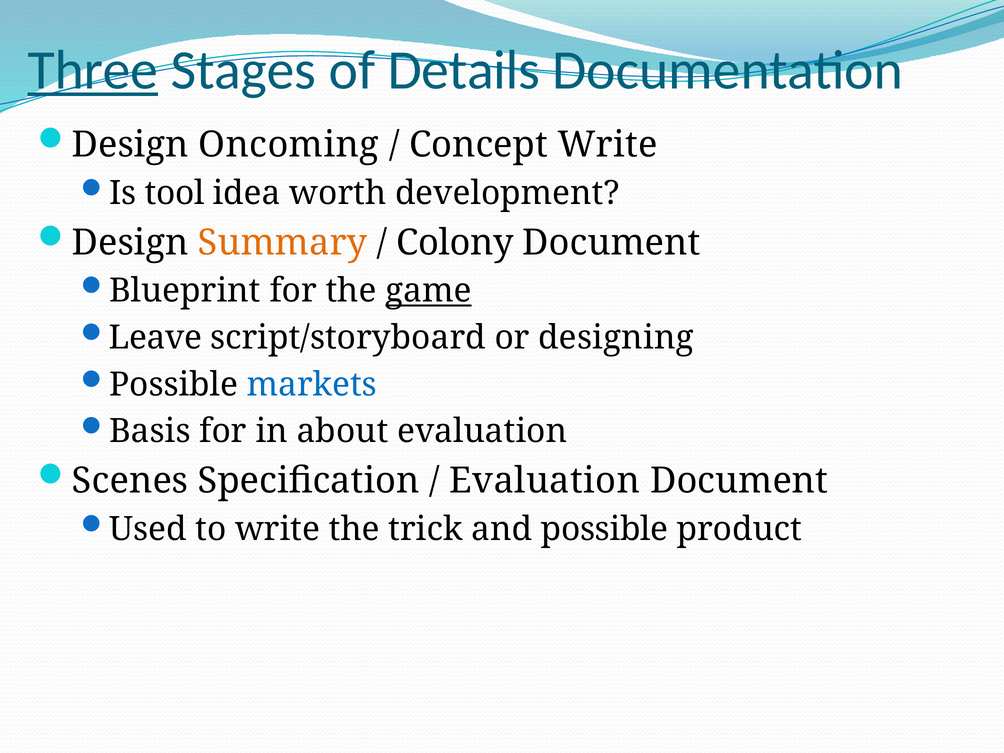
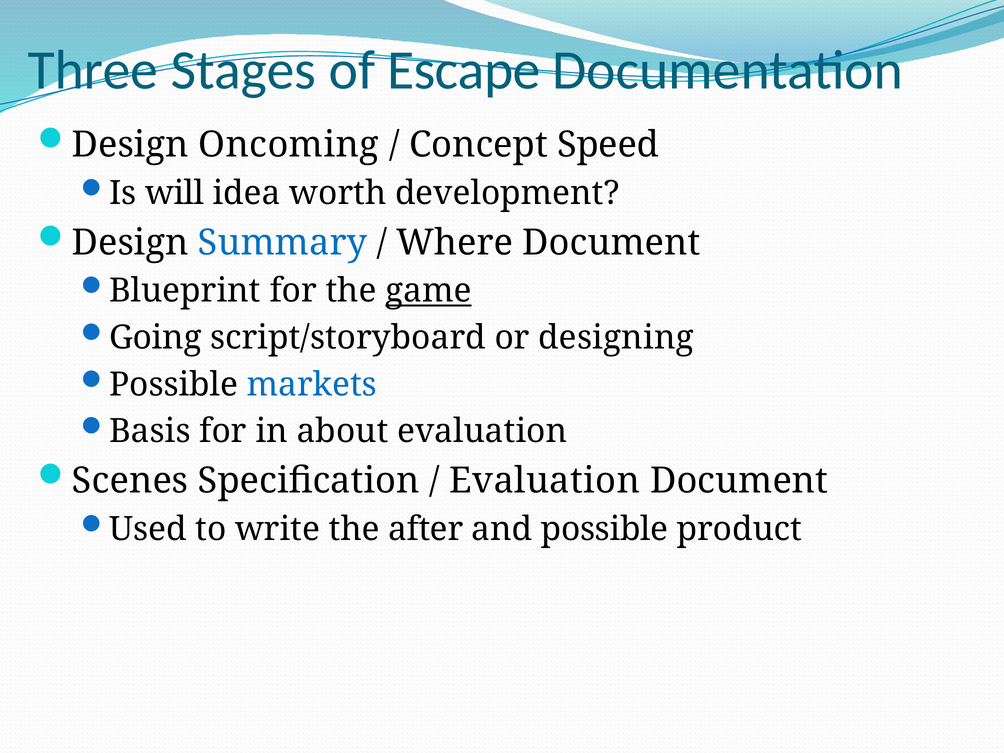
Three underline: present -> none (93, 70)
Details: Details -> Escape (464, 70)
Concept Write: Write -> Speed (608, 145)
tool: tool -> will (175, 193)
Summary colour: orange -> blue (283, 243)
Colony: Colony -> Where (455, 243)
Leave: Leave -> Going (155, 338)
trick: trick -> after (426, 529)
